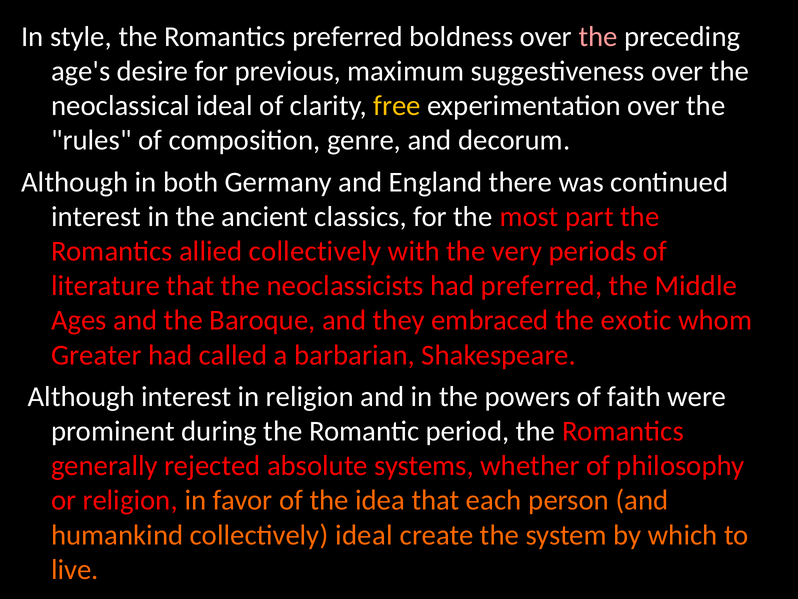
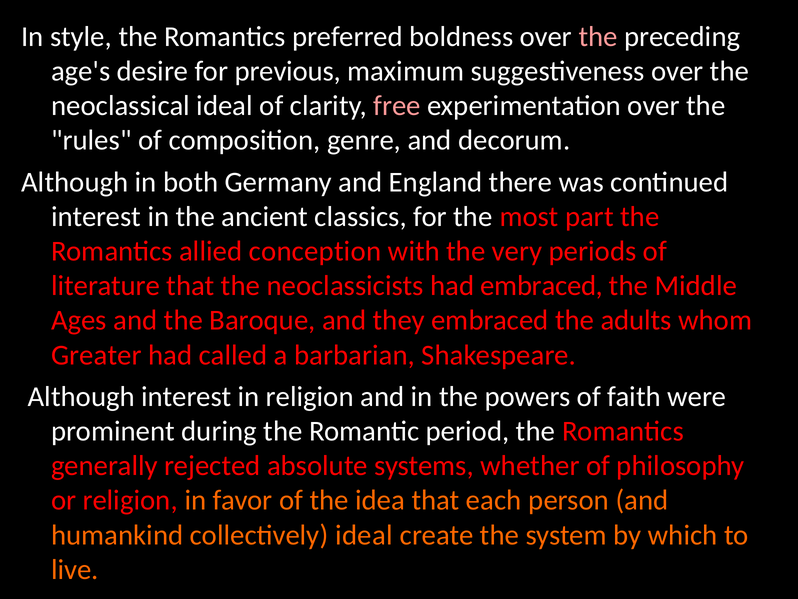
free colour: yellow -> pink (397, 106)
allied collectively: collectively -> conception (315, 251)
had preferred: preferred -> embraced (542, 286)
exotic: exotic -> adults (636, 320)
